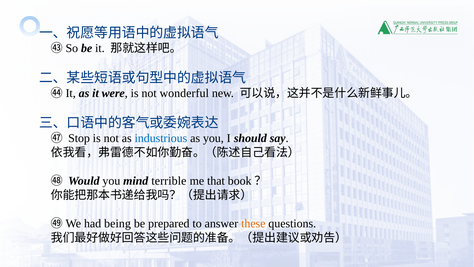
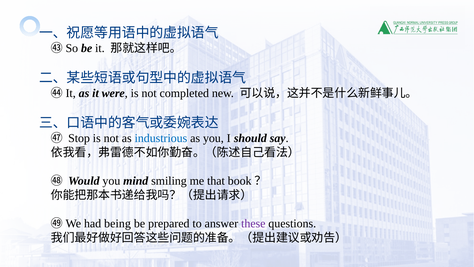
wonderful: wonderful -> completed (184, 93)
terrible: terrible -> smiling (169, 181)
these colour: orange -> purple (253, 223)
